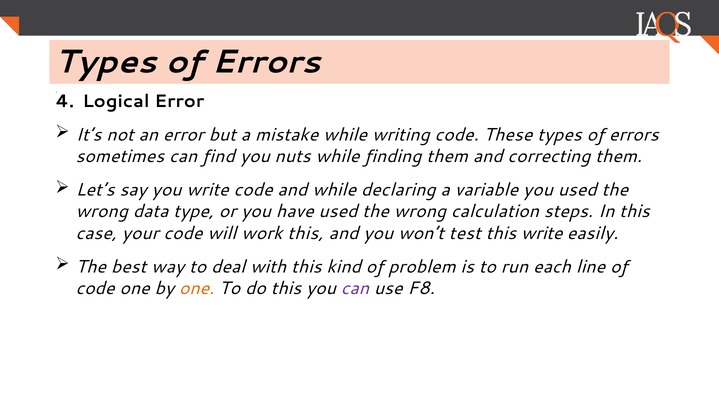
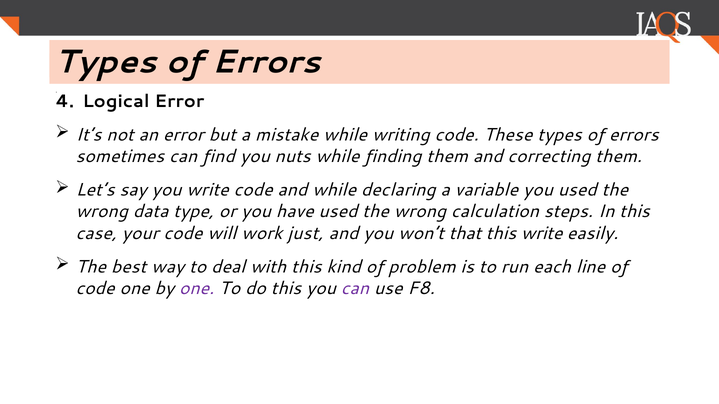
work this: this -> just (306, 233)
test: test -> that (465, 233)
one colour: orange -> purple (197, 289)
